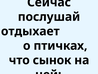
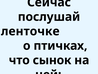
отдыхает: отдыхает -> ленточке (30, 31)
